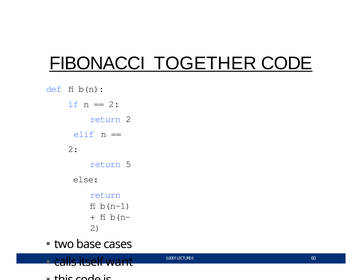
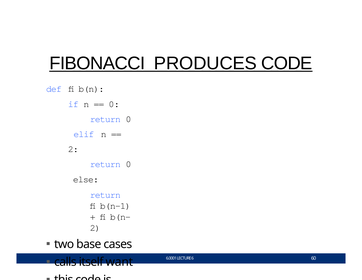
TOGETHER: TOGETHER -> PRODUCES (205, 63)
2: 2 -> 0 (114, 104)
2: 2 -> 0 (128, 119)
5: 5 -> 0 (128, 164)
